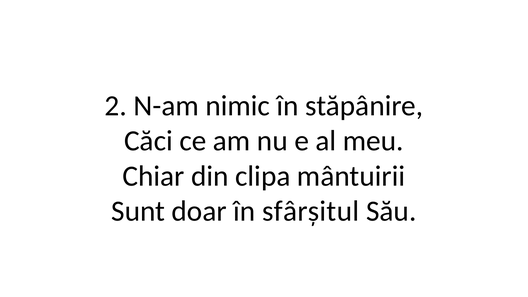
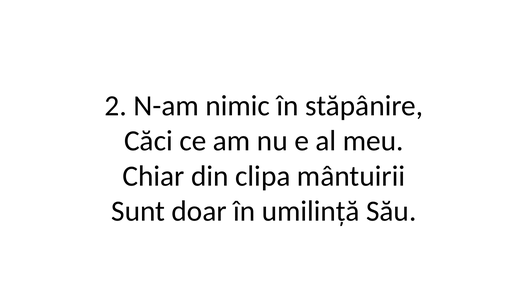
sfârșitul: sfârșitul -> umilință (311, 211)
